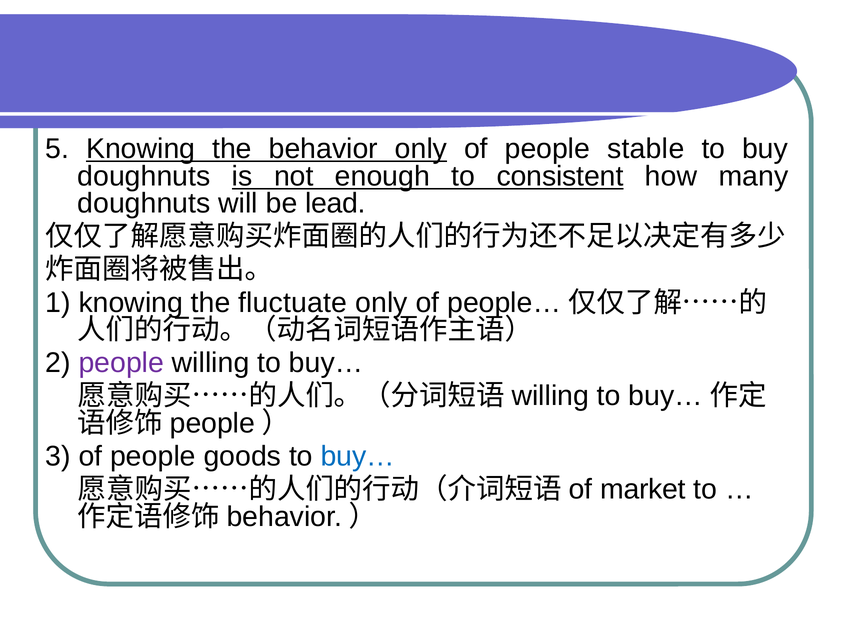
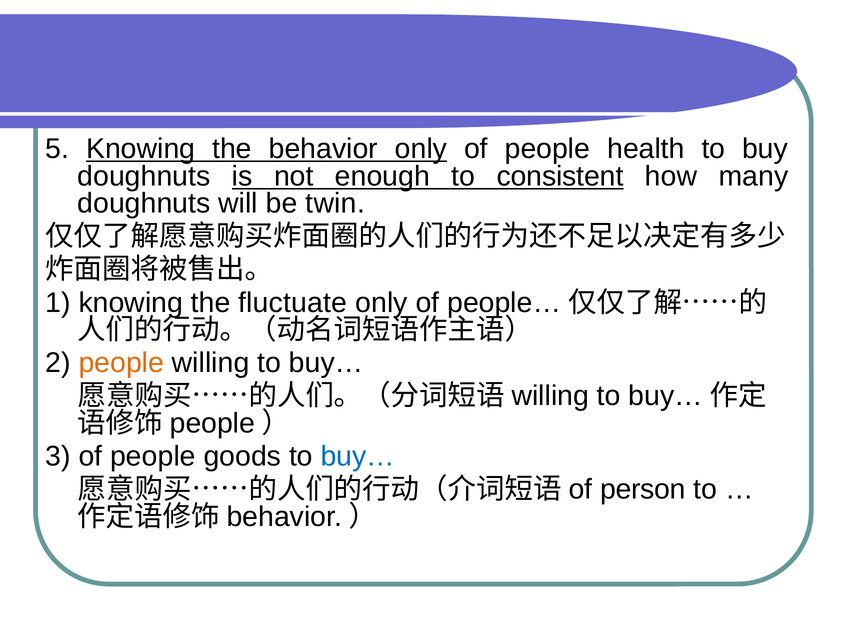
stable: stable -> health (646, 149)
lead: lead -> twin (335, 203)
people colour: purple -> orange (121, 363)
market: market -> person (643, 489)
